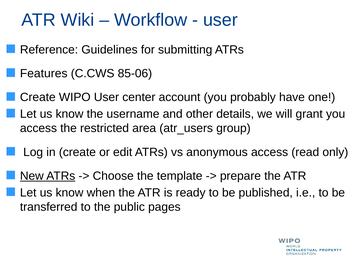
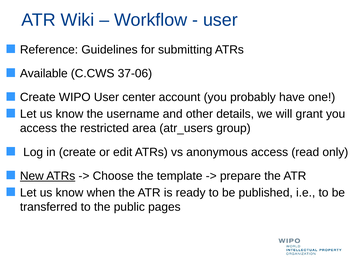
Features: Features -> Available (44, 73)
85-06: 85-06 -> 37-06 (135, 73)
